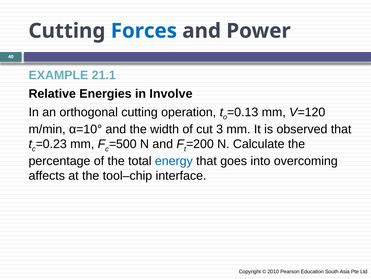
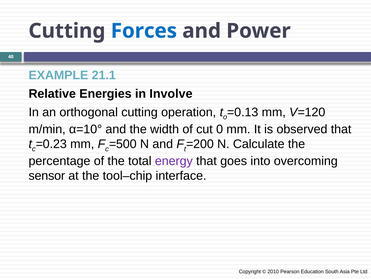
3: 3 -> 0 (220, 129)
energy colour: blue -> purple (174, 161)
affects: affects -> sensor (47, 175)
